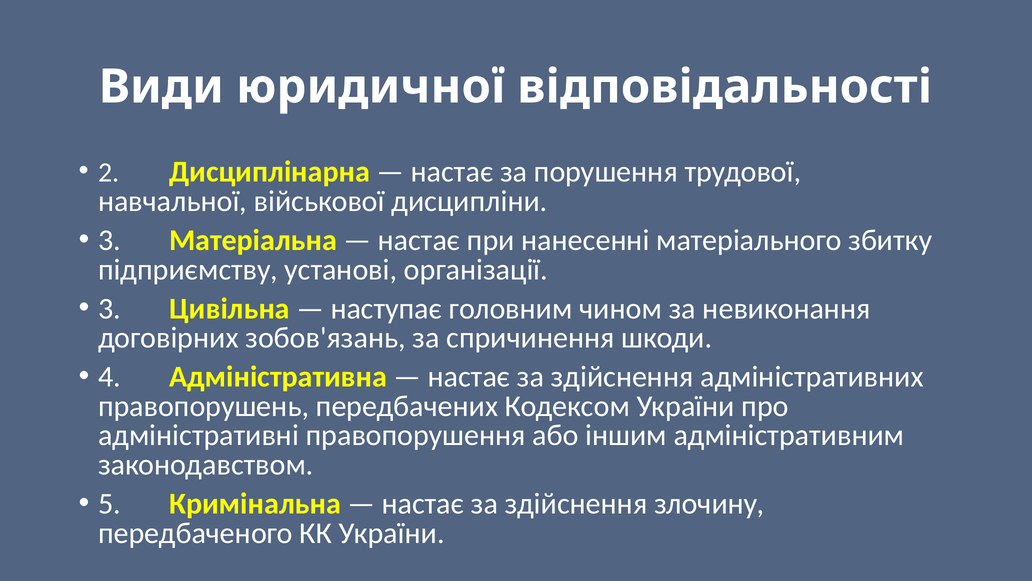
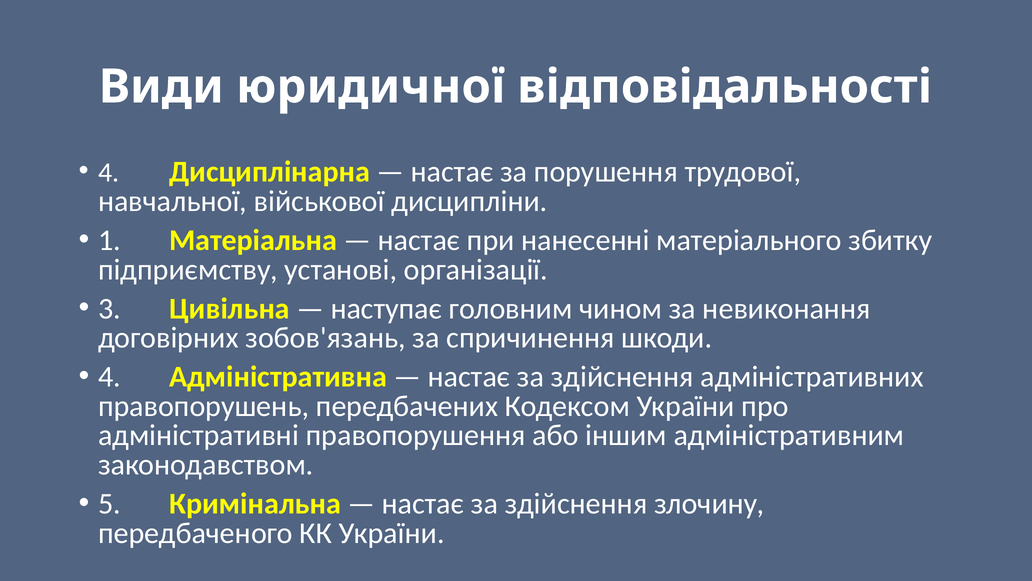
2: 2 -> 4 (109, 173)
3: 3 -> 1 (109, 240)
